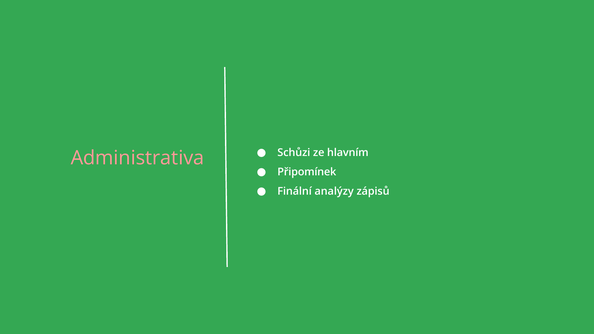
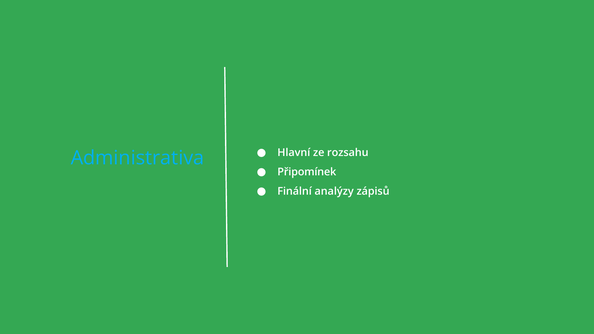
Schůzi: Schůzi -> Hlavní (294, 153)
hlavním: hlavním -> rozsahu (348, 153)
Administrativa colour: pink -> light blue (137, 158)
